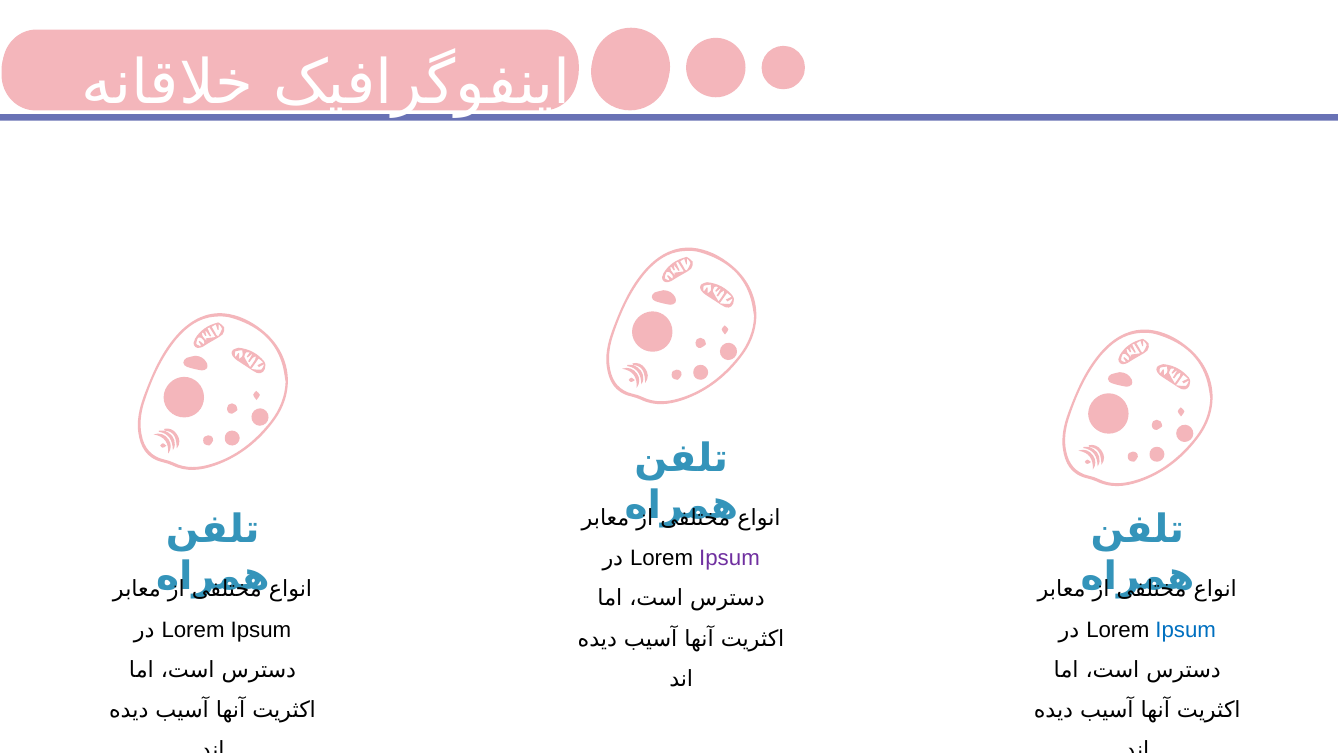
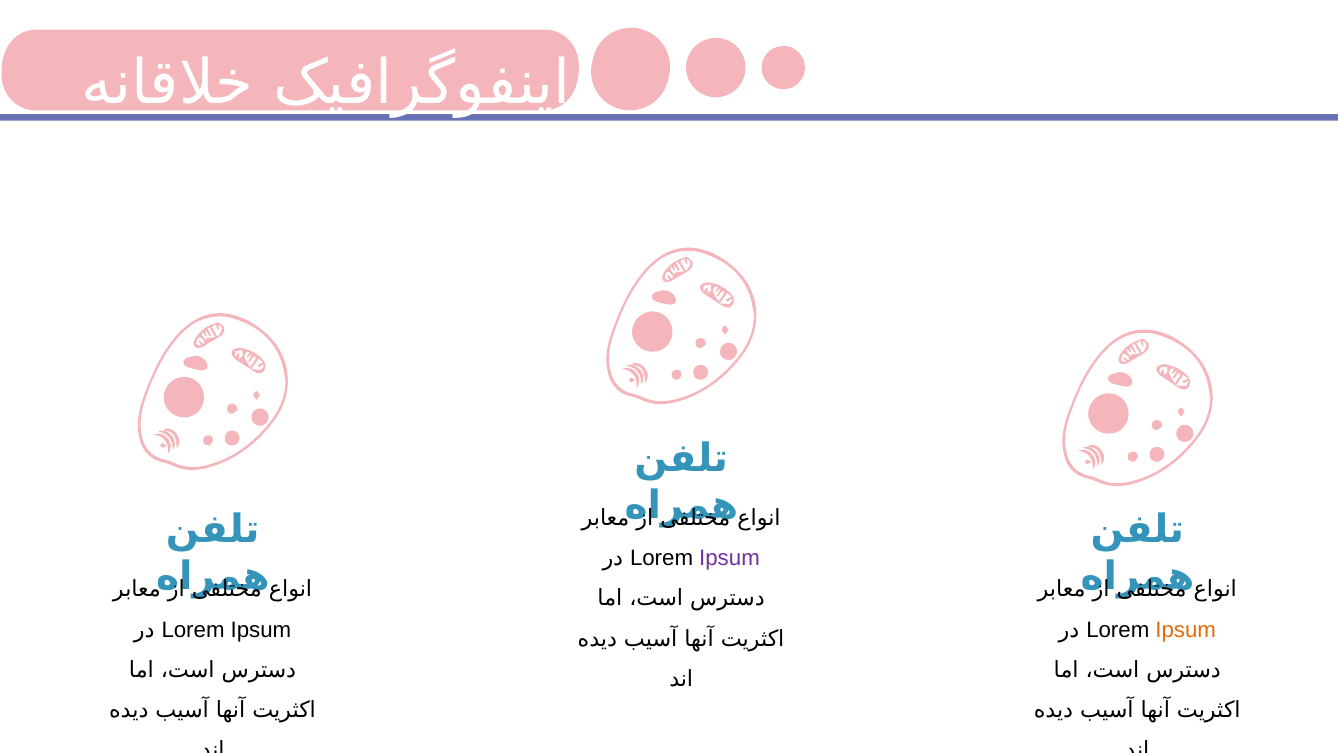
Ipsum colour: blue -> orange (1186, 629)
